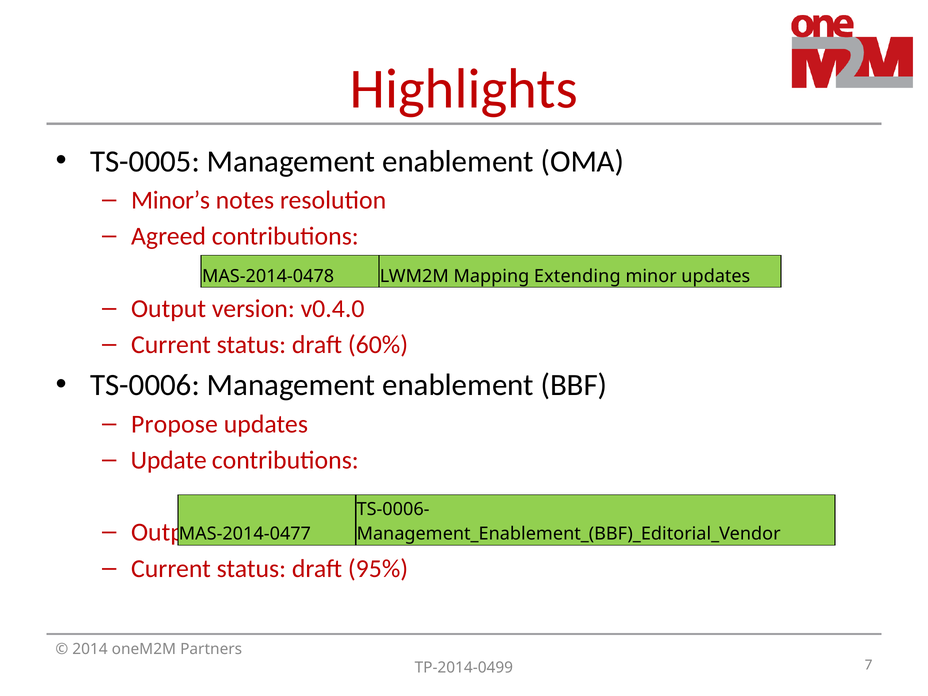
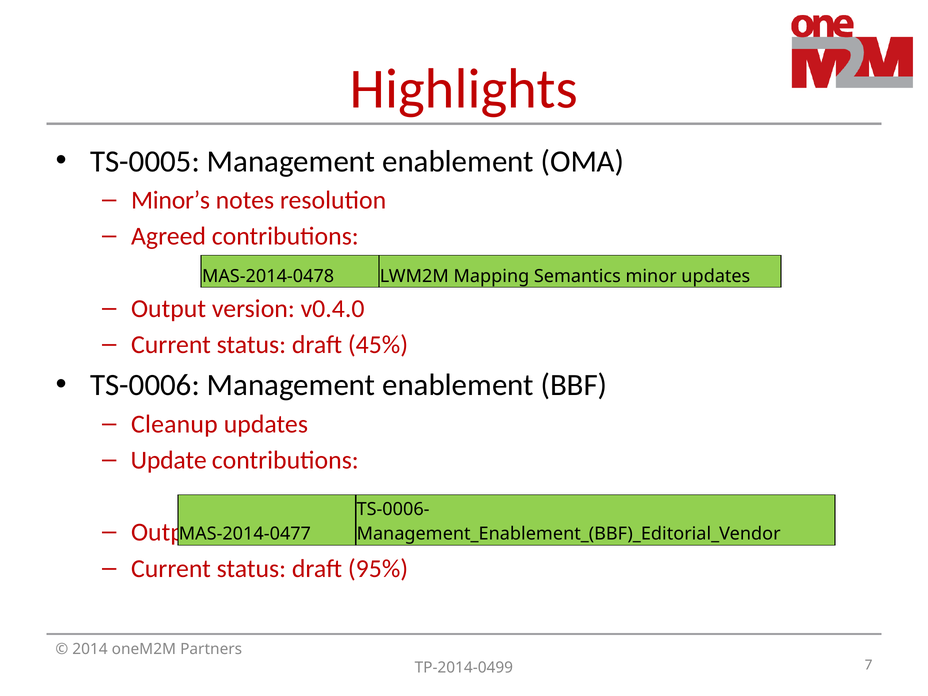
Extending: Extending -> Semantics (577, 276)
60%: 60% -> 45% (378, 345)
Propose: Propose -> Cleanup (174, 424)
